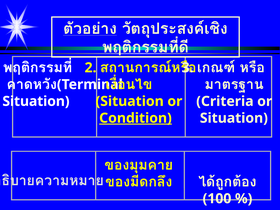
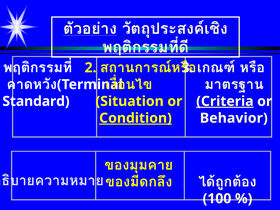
Situation: Situation -> Standard (36, 101)
Criteria underline: none -> present (225, 101)
Situation: Situation -> Behavior (234, 118)
